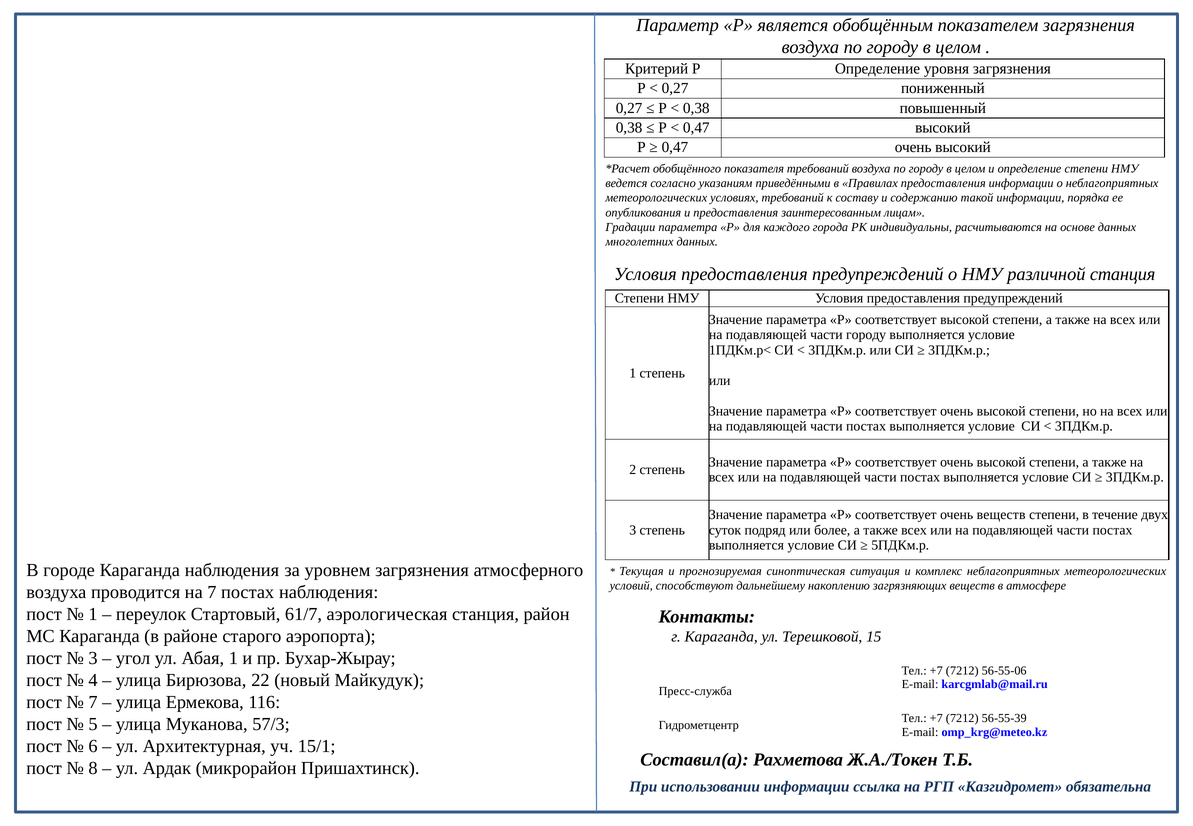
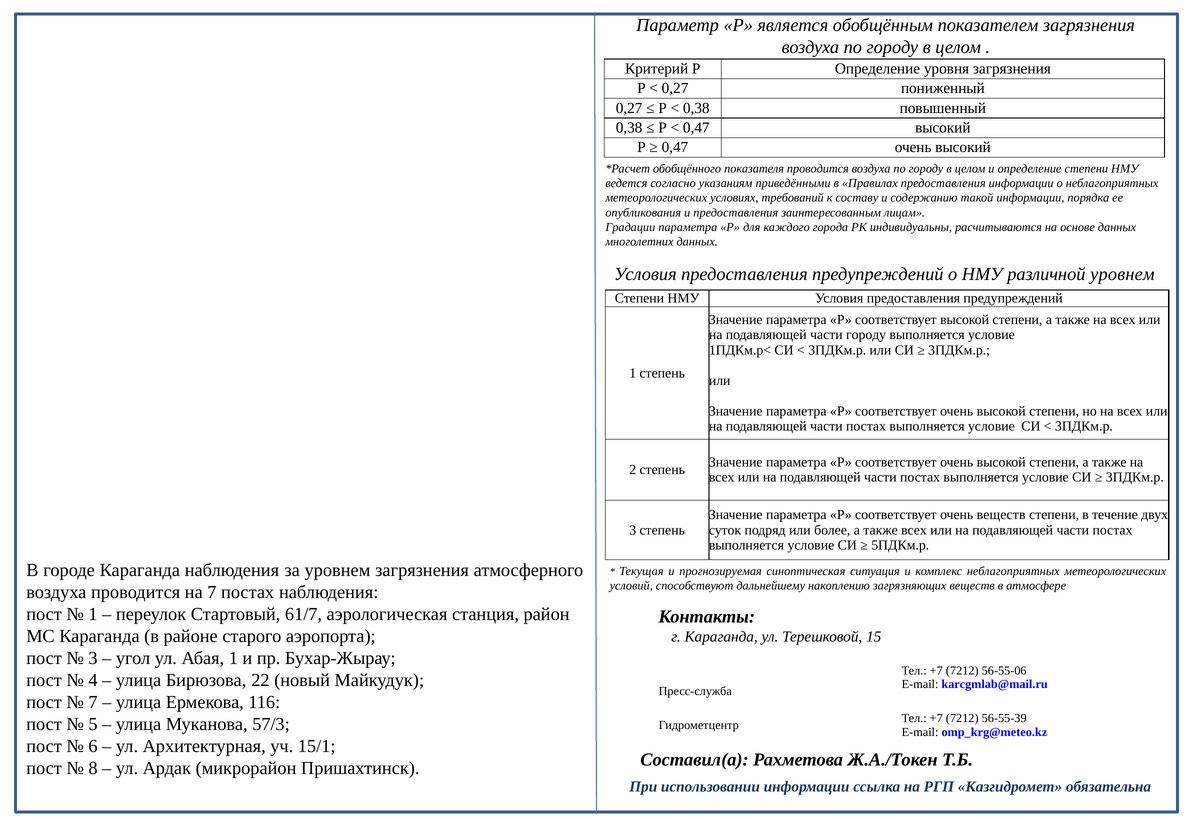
показателя требований: требований -> проводится (818, 169)
различной станция: станция -> уровнем (1122, 274)
